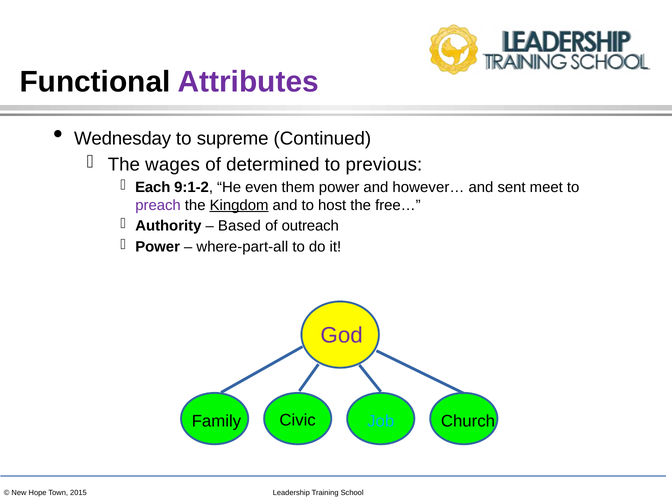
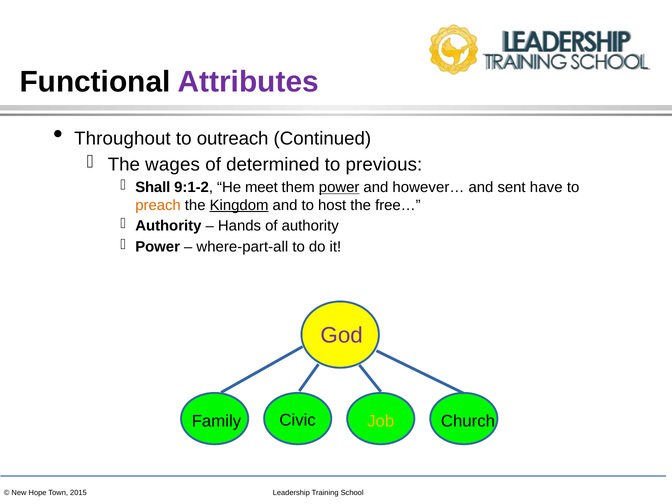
Wednesday: Wednesday -> Throughout (122, 139)
supreme: supreme -> outreach (233, 139)
Each: Each -> Shall (153, 187)
even: even -> meet (261, 187)
power underline: none -> present (339, 187)
meet: meet -> have (546, 187)
preach colour: purple -> orange (158, 205)
Based: Based -> Hands (239, 226)
of outreach: outreach -> authority (310, 226)
Job colour: light blue -> yellow (381, 421)
